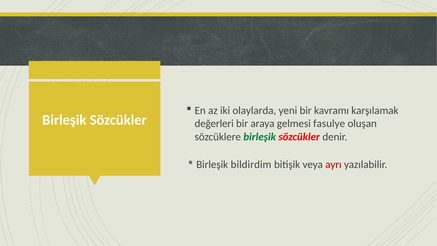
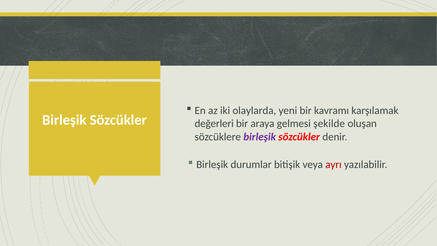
fasulye: fasulye -> şekilde (329, 124)
birleşik colour: green -> purple (260, 137)
bildirdim: bildirdim -> durumlar (251, 165)
